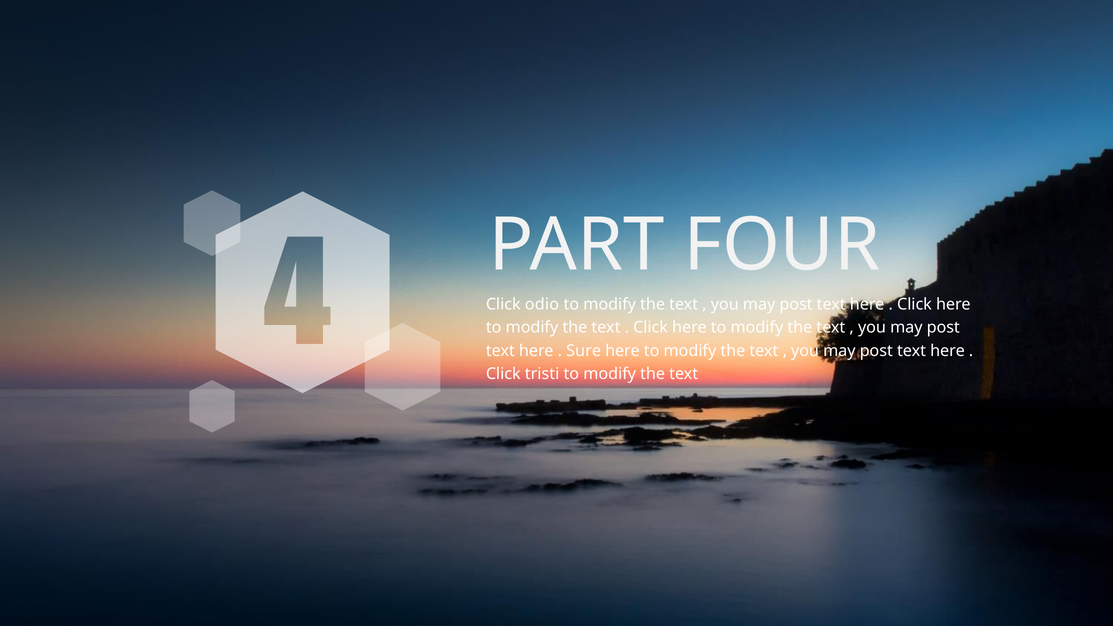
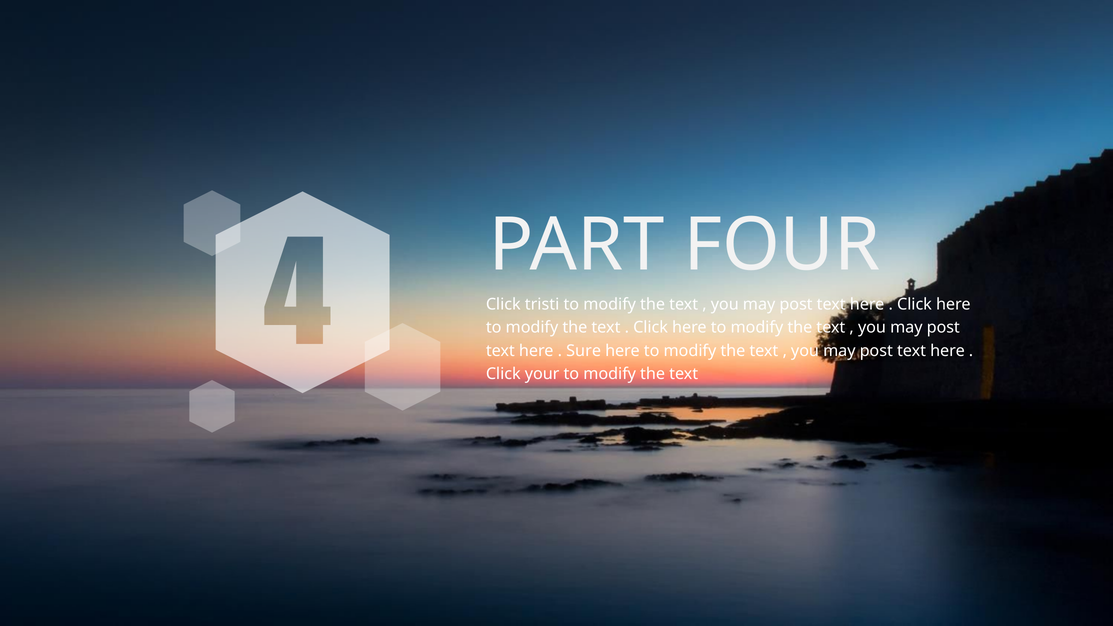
odio: odio -> tristi (542, 304)
tristi: tristi -> your (542, 374)
